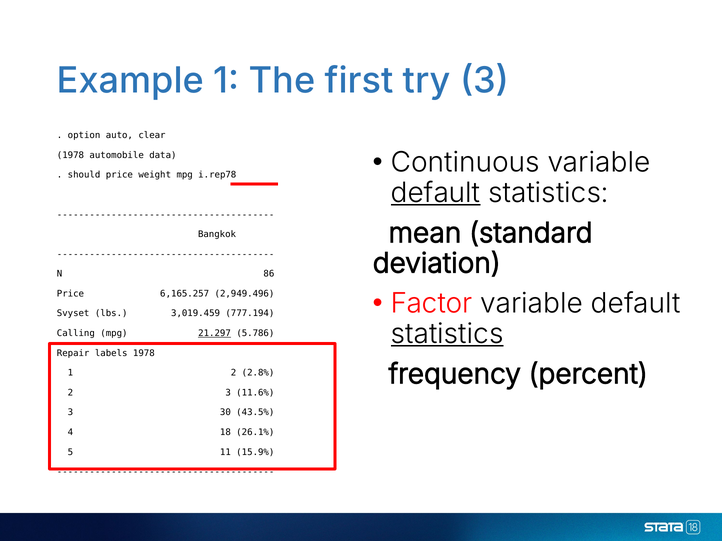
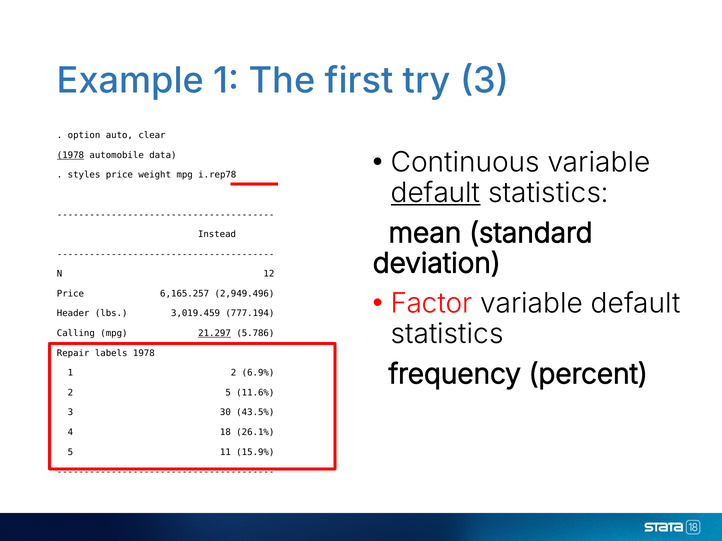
1978 underline: none -> present (70, 155)
should: should -> styles (84, 175)
Bangkok: Bangkok -> Instead (217, 235)
86: 86 -> 12 (269, 274)
Svyset: Svyset -> Header (73, 314)
statistics underline: present -> none (447, 334)
2.8%: 2.8% -> 6.9% (258, 373)
2 3: 3 -> 5 (228, 393)
